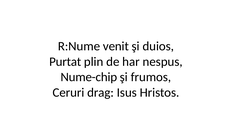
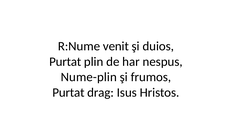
Nume-chip: Nume-chip -> Nume-plin (89, 77)
Ceruri: Ceruri -> Purtat (68, 93)
